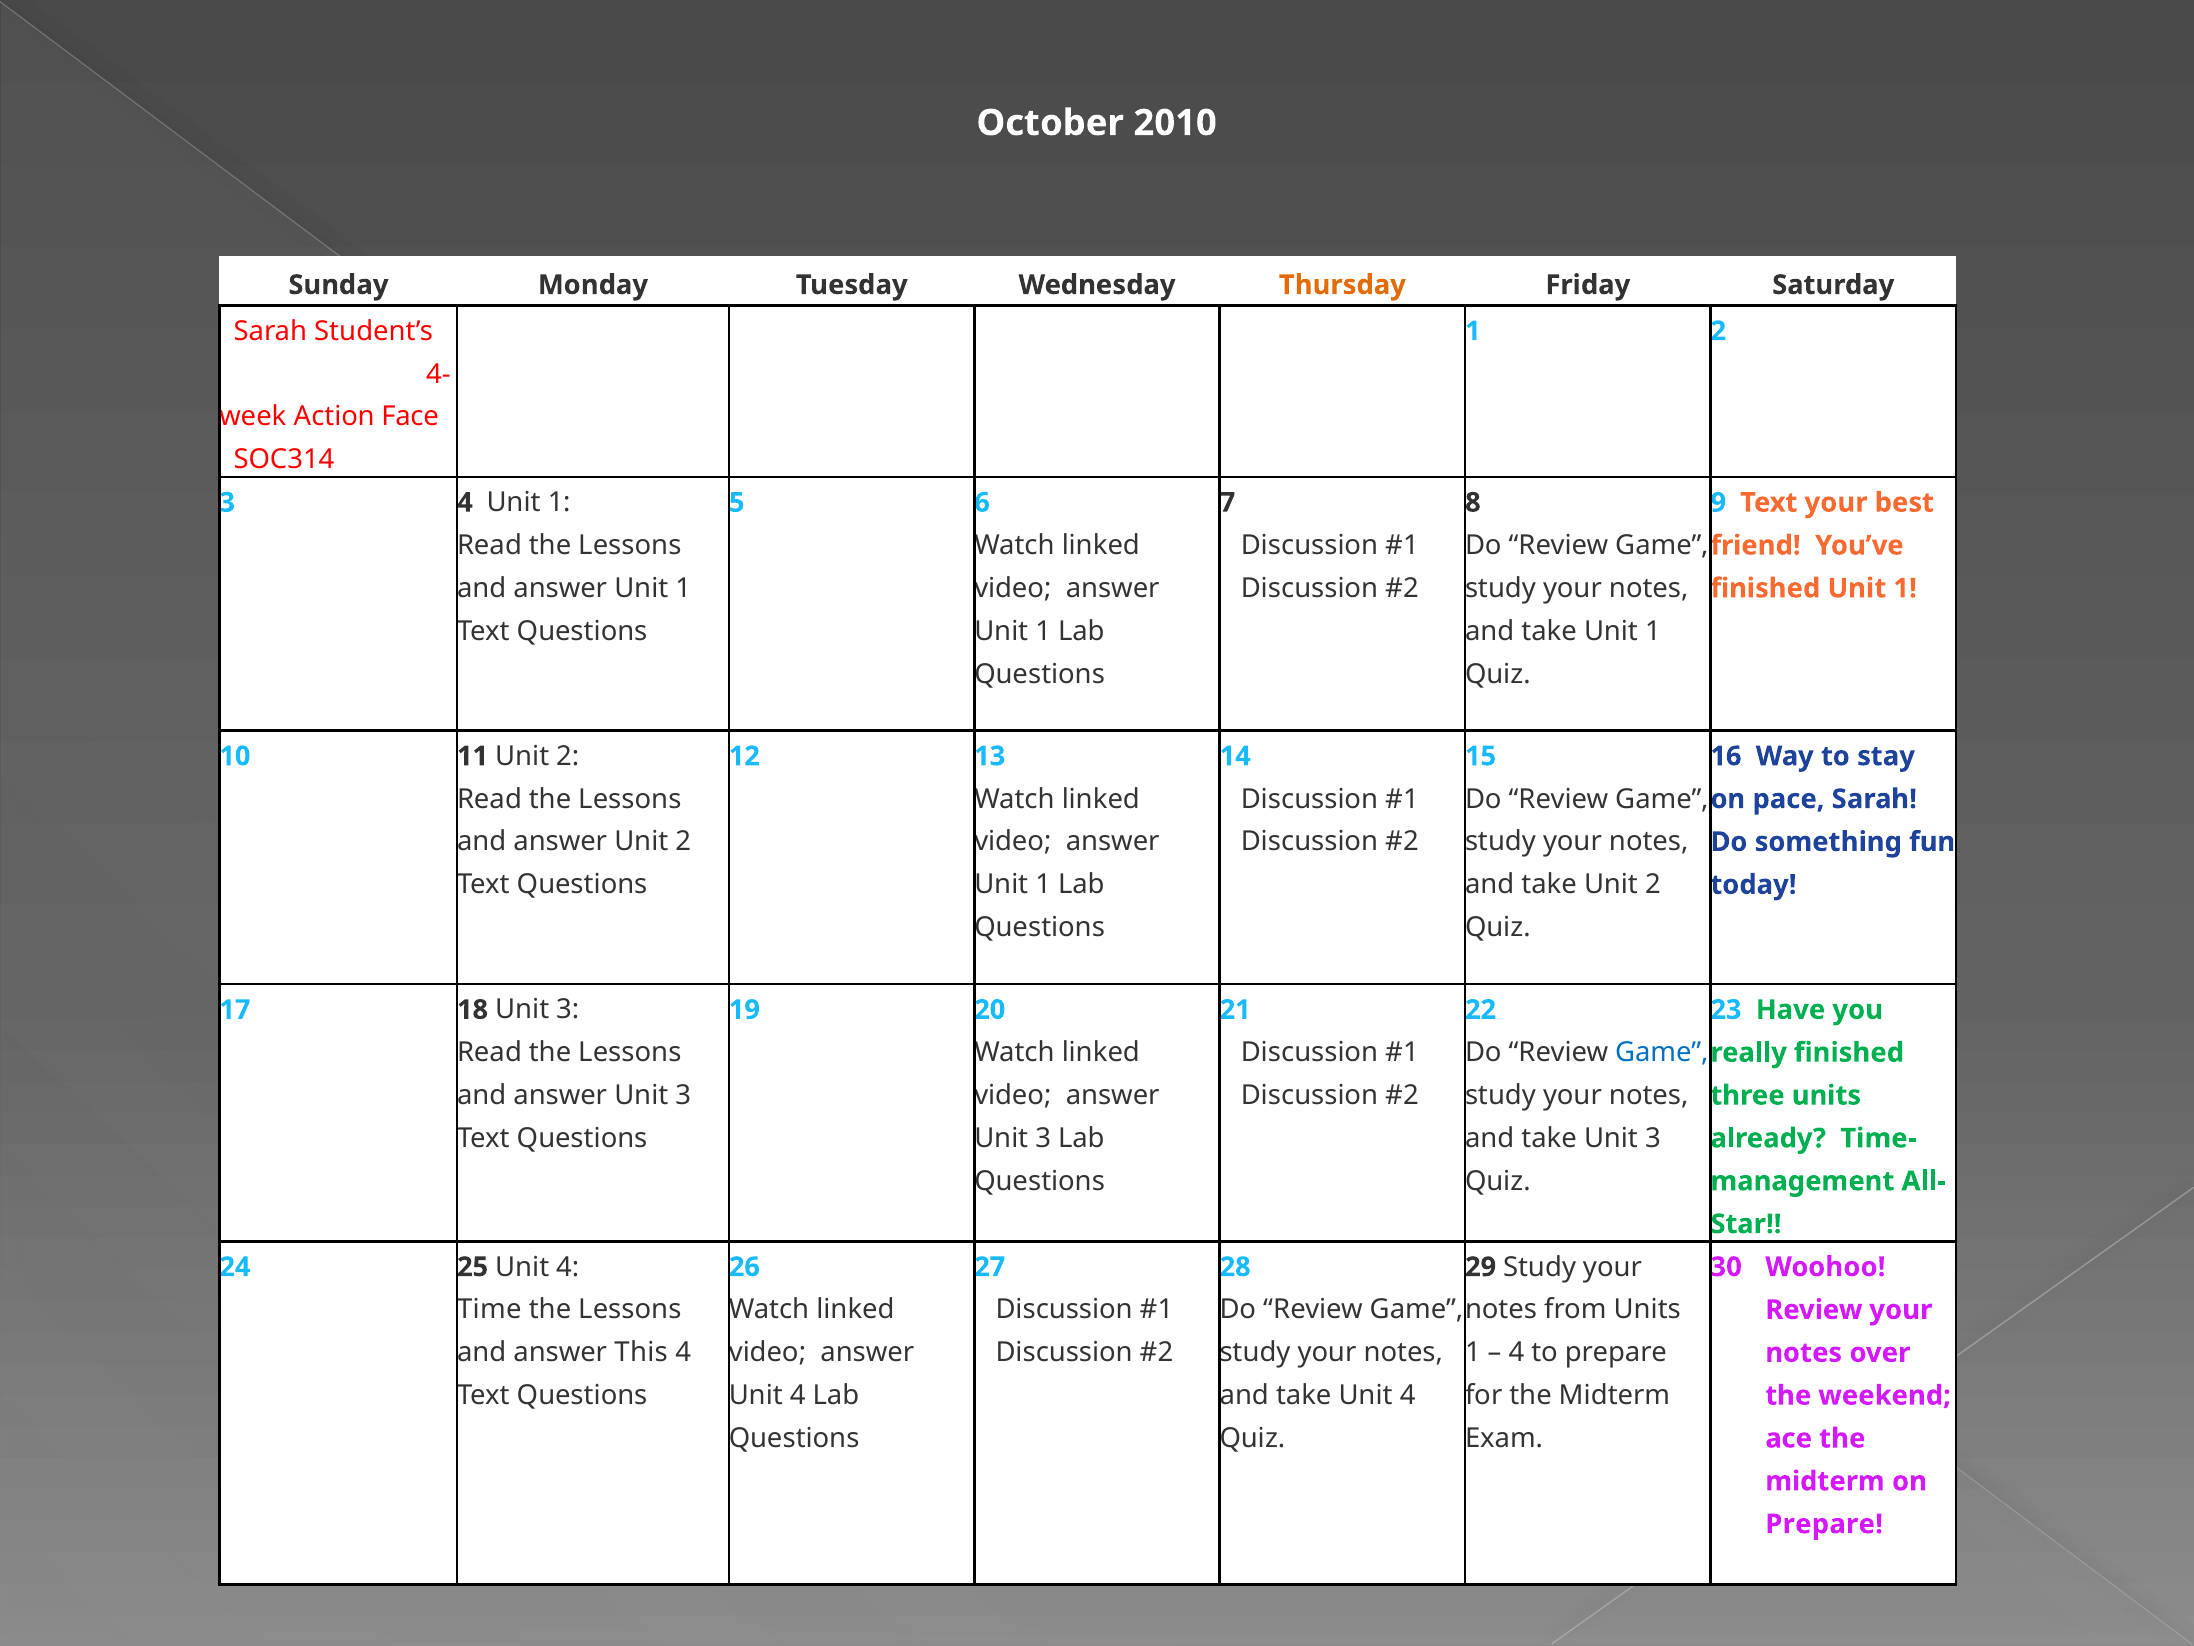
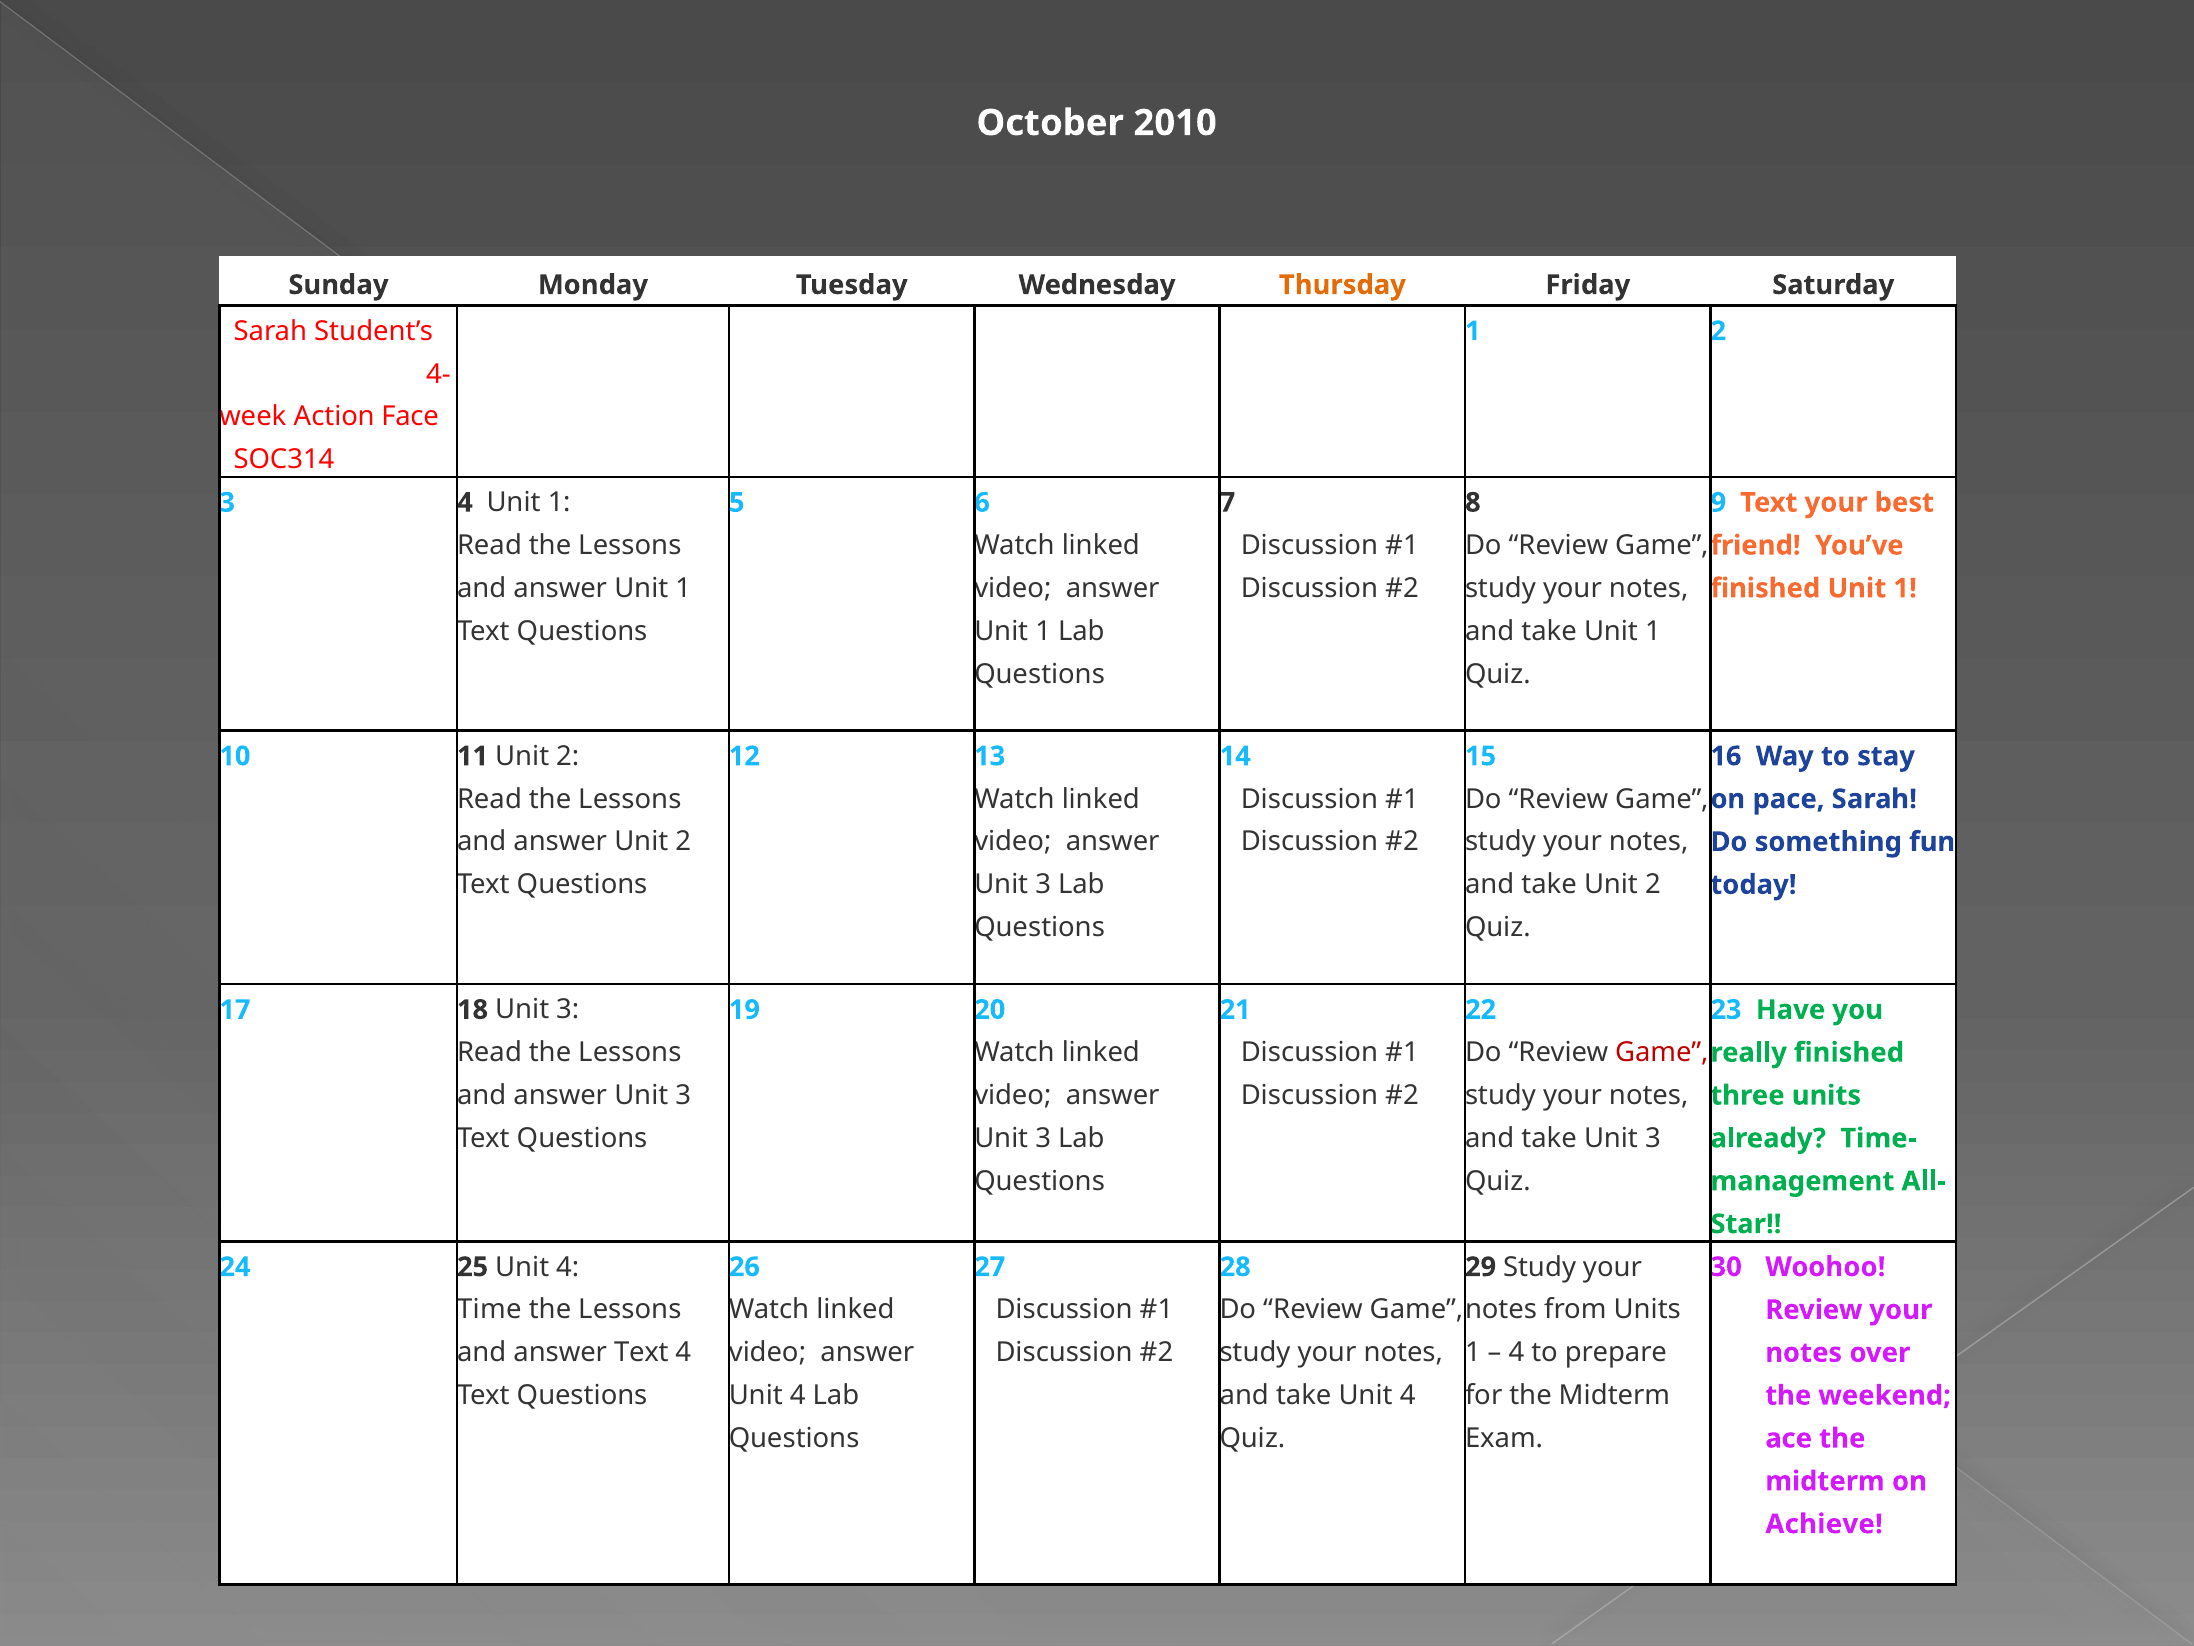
1: 1 -> 3 (1043, 885)
Game colour: blue -> red (1662, 1052)
answer This: This -> Text (641, 1352)
Prepare: Prepare -> Achieve (1824, 1524)
